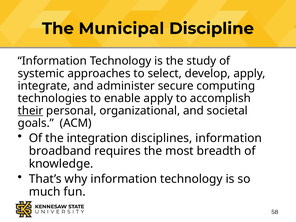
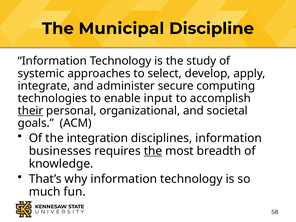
enable apply: apply -> input (158, 98)
broadband: broadband -> businesses (60, 151)
the underline: none -> present (153, 151)
